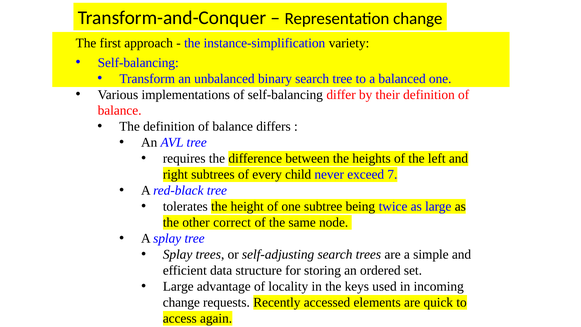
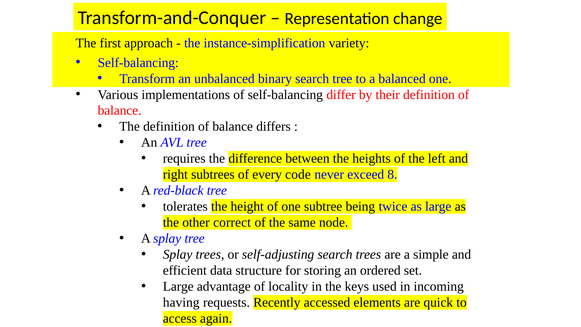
child: child -> code (298, 174)
7: 7 -> 8 (392, 174)
change: change -> having (181, 302)
